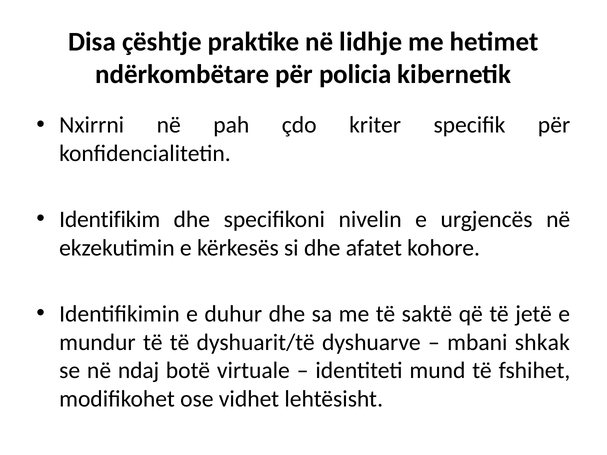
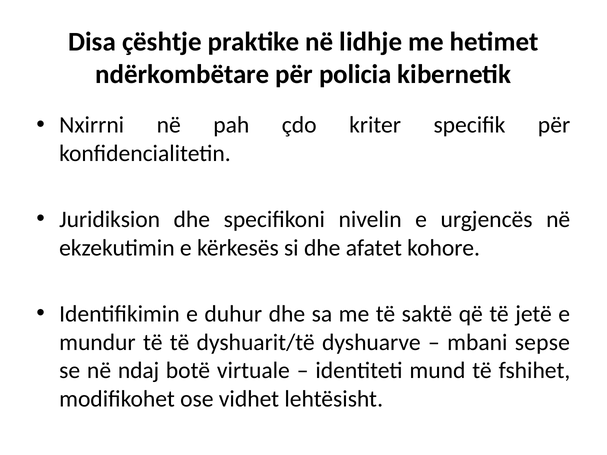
Identifikim: Identifikim -> Juridiksion (110, 220)
shkak: shkak -> sepse (542, 342)
